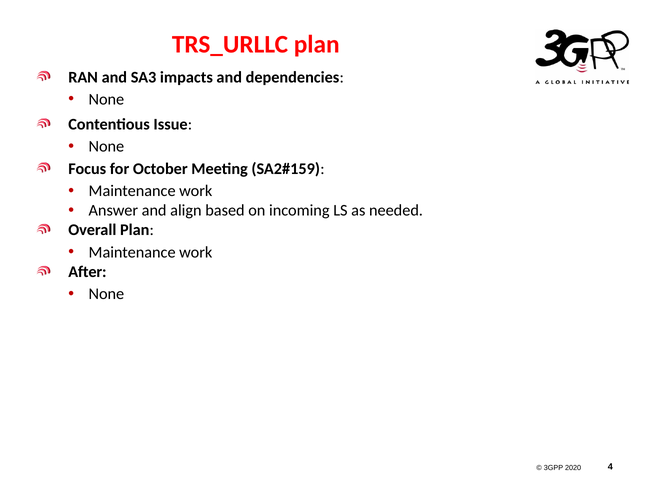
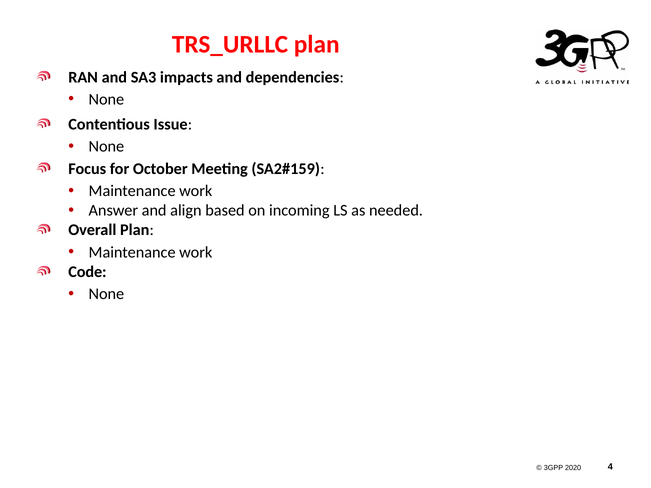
After: After -> Code (87, 272)
